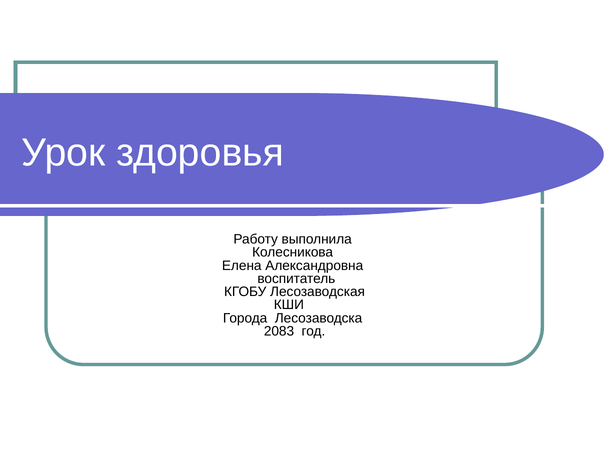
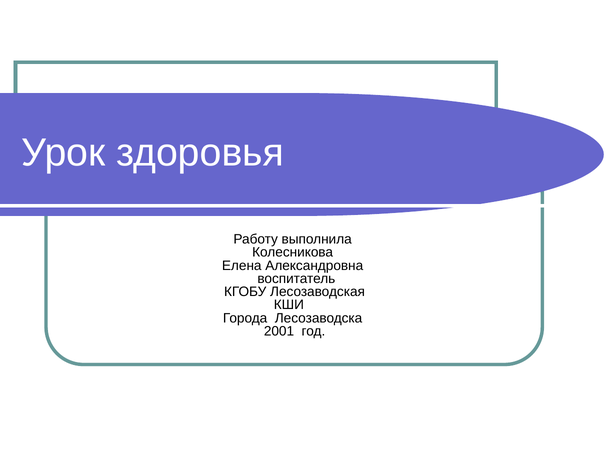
2083: 2083 -> 2001 (279, 331)
